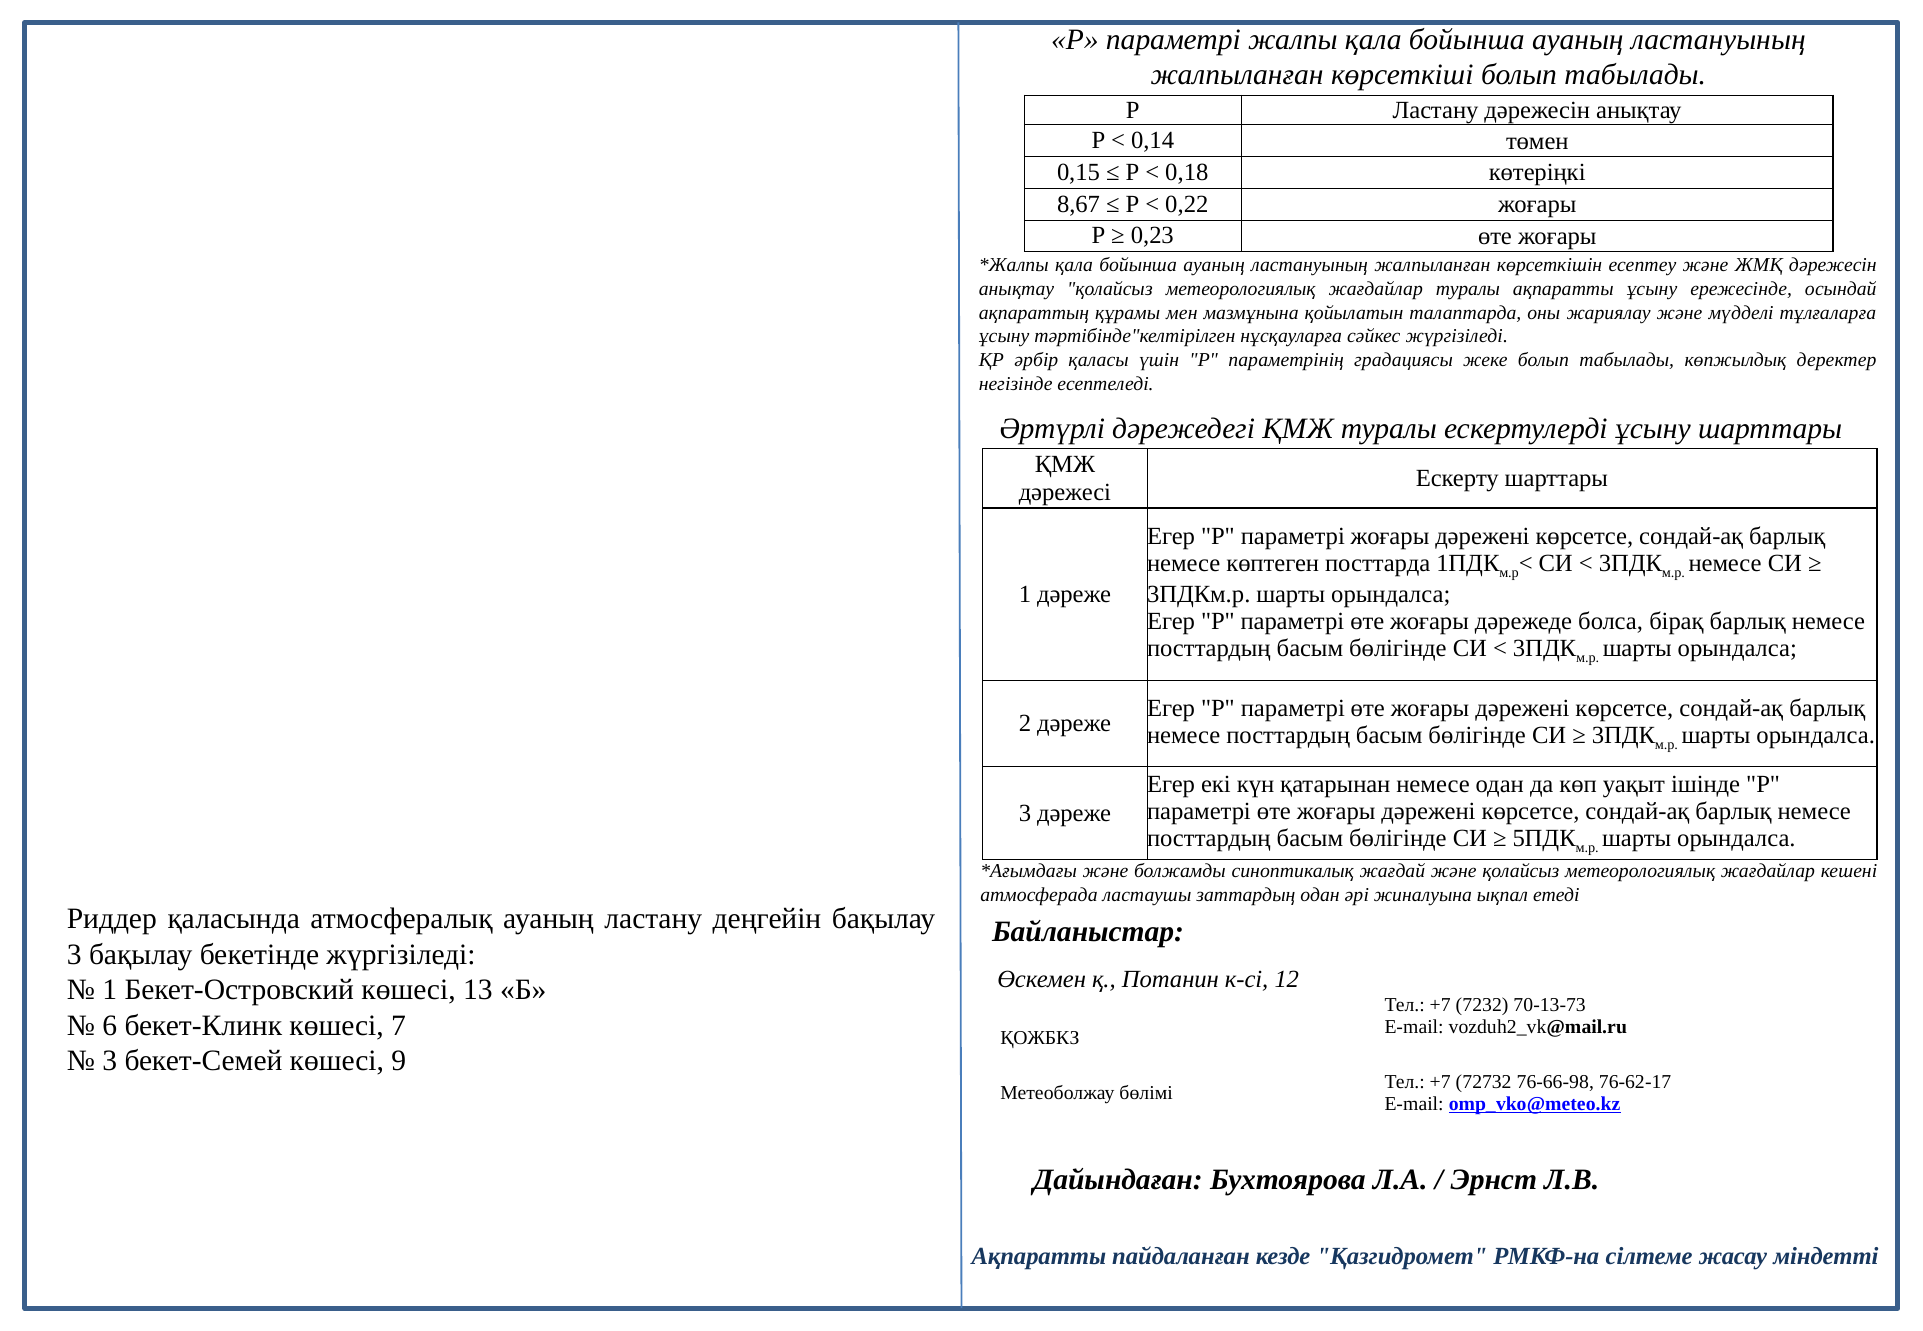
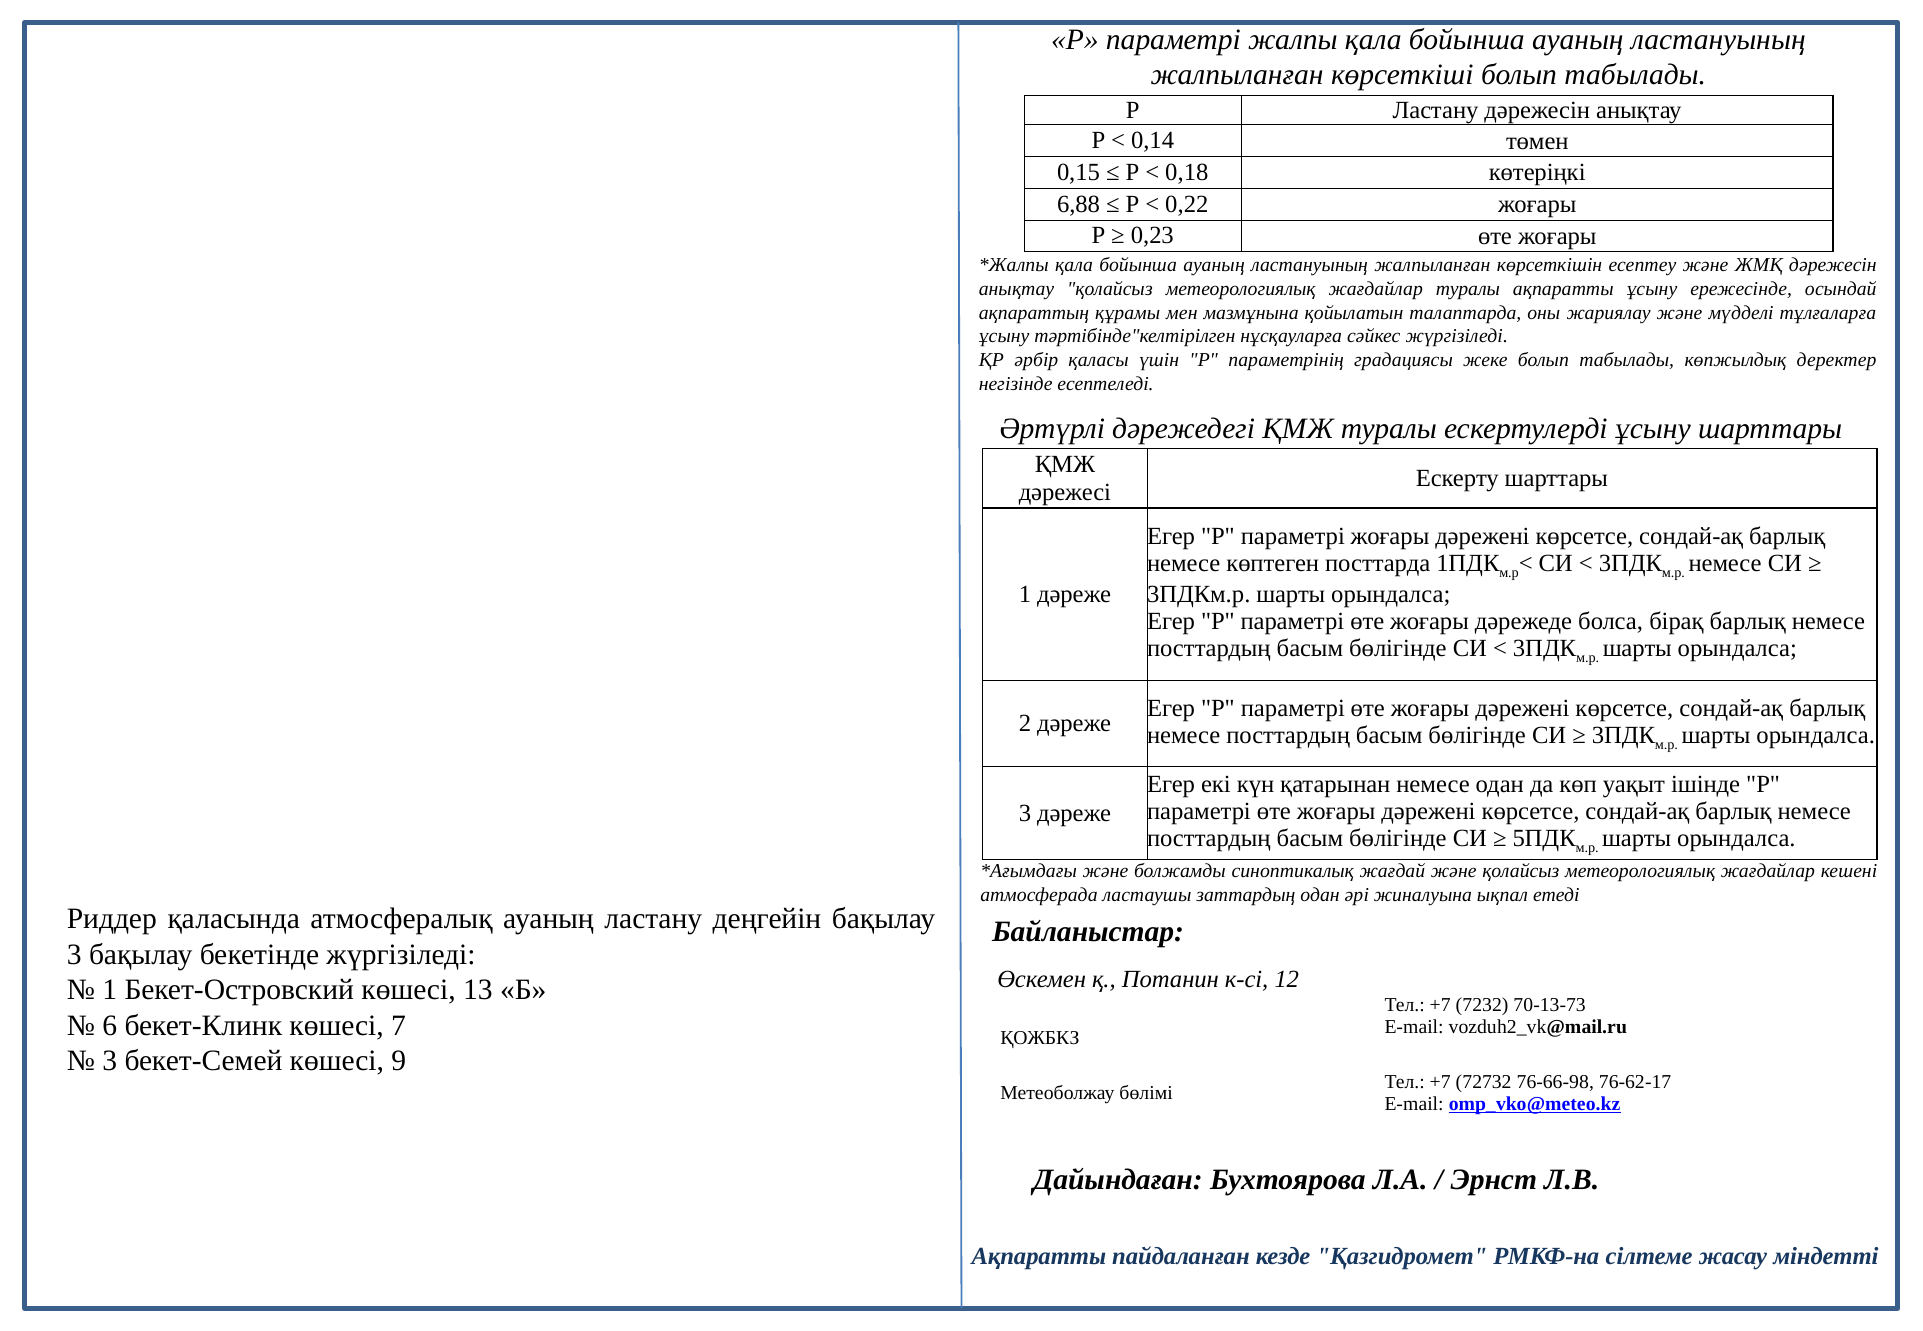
8,67: 8,67 -> 6,88 (1079, 204)
